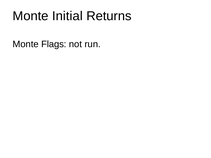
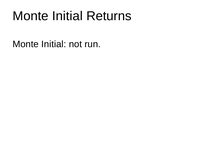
Flags: Flags -> Initial (54, 44)
